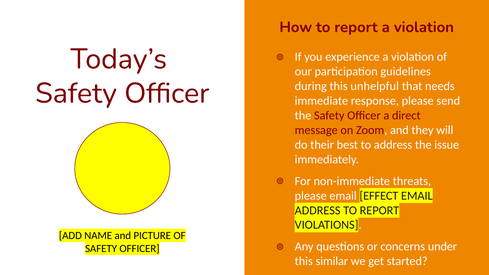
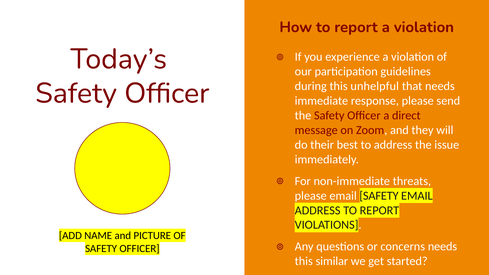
email EFFECT: EFFECT -> SAFETY (379, 196)
concerns under: under -> needs (442, 246)
